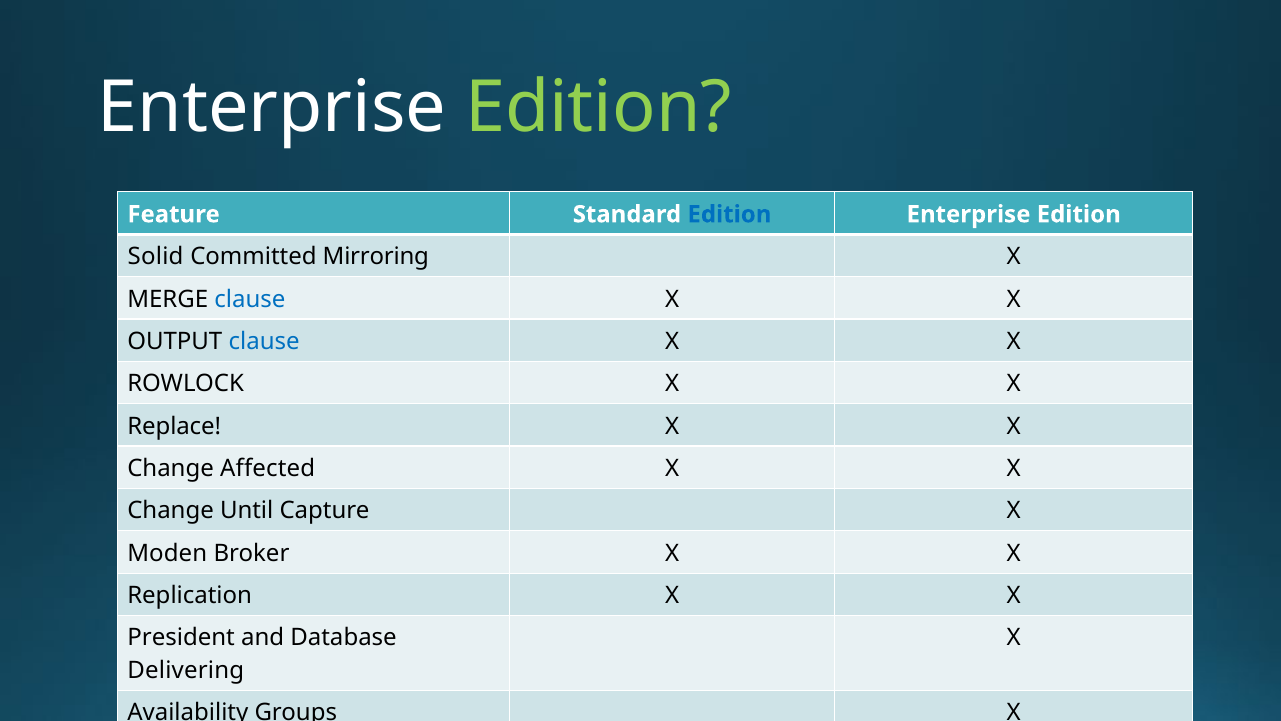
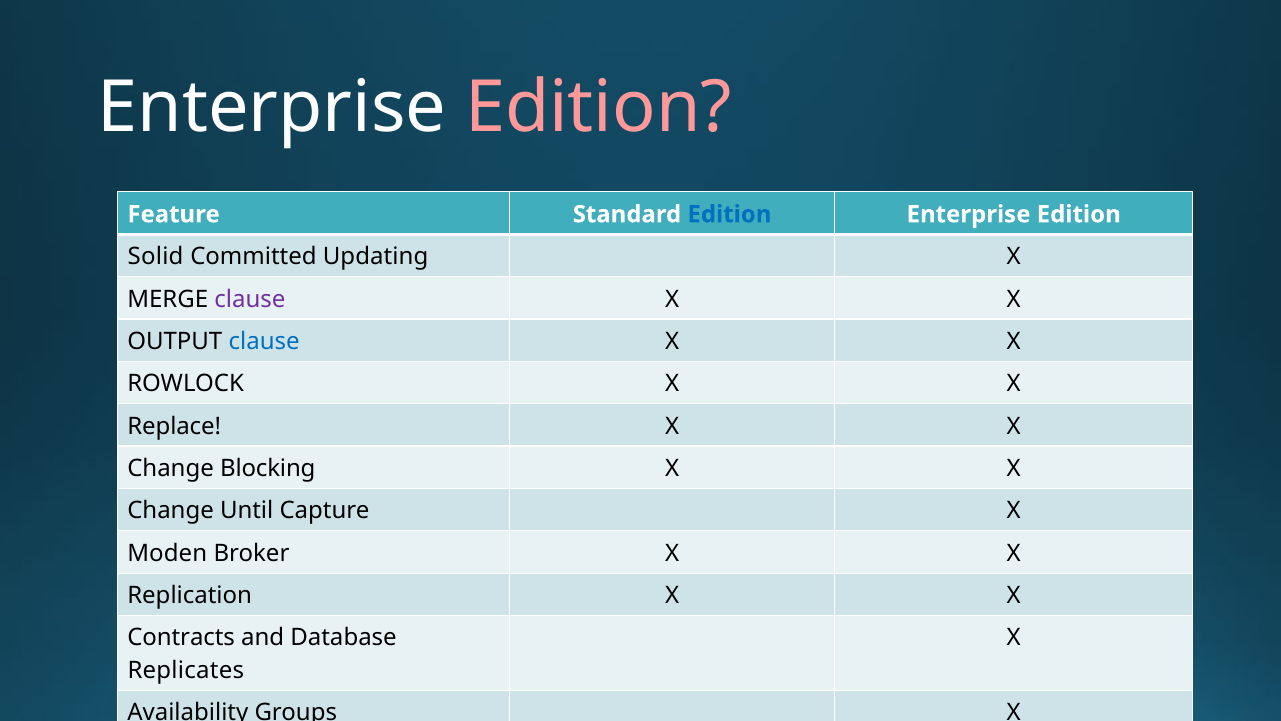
Edition colour: light green -> pink (598, 108)
Mirroring: Mirroring -> Updating (376, 257)
clause colour: blue -> purple (250, 299)
Affected: Affected -> Blocking (268, 468)
President: President -> Contracts (181, 638)
Delivering: Delivering -> Replicates (186, 670)
